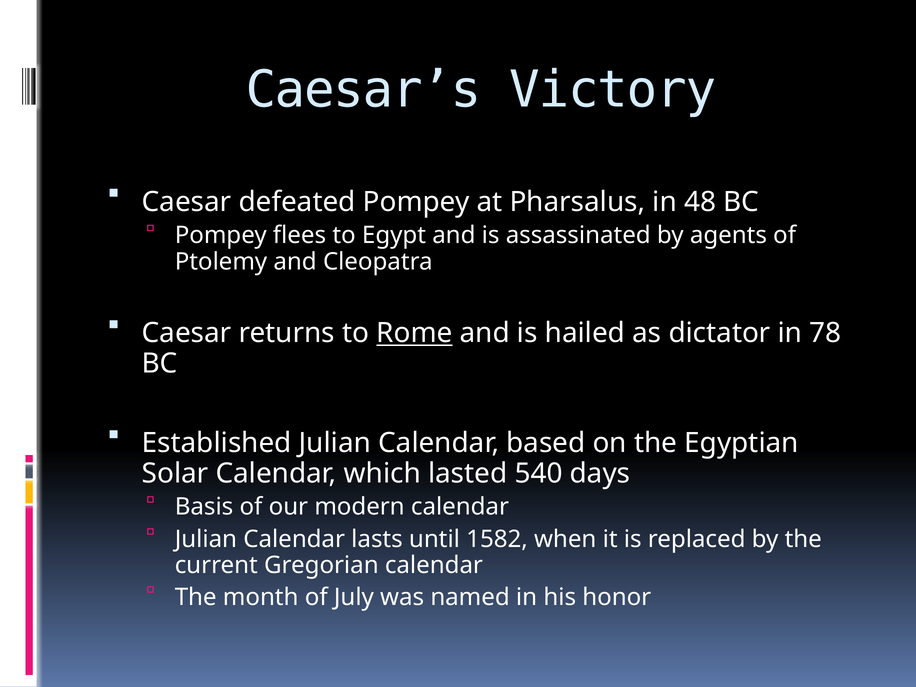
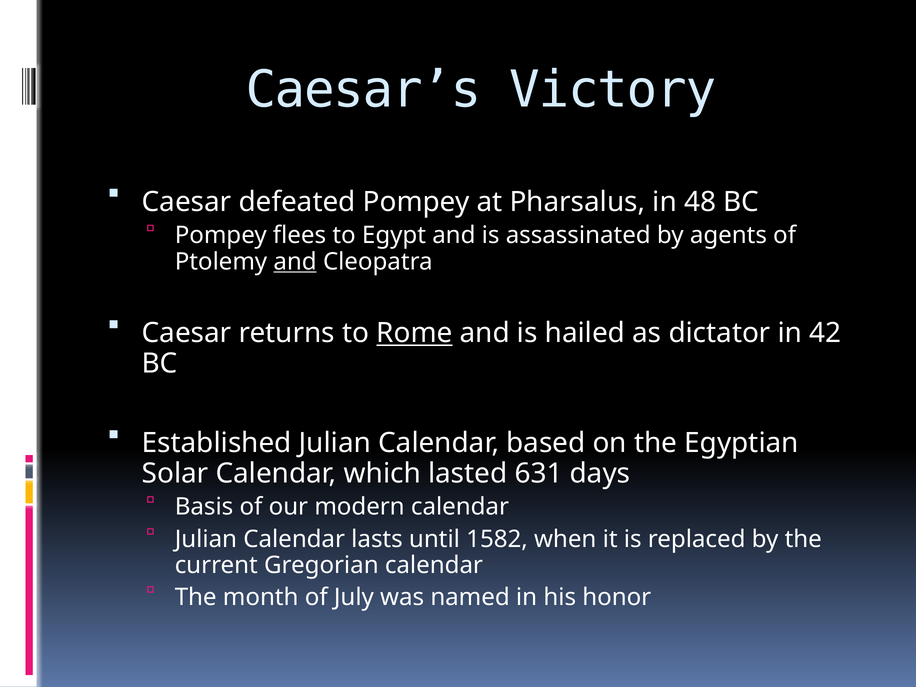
and underline: none -> present (295, 262)
78: 78 -> 42 (825, 333)
540: 540 -> 631 (539, 473)
